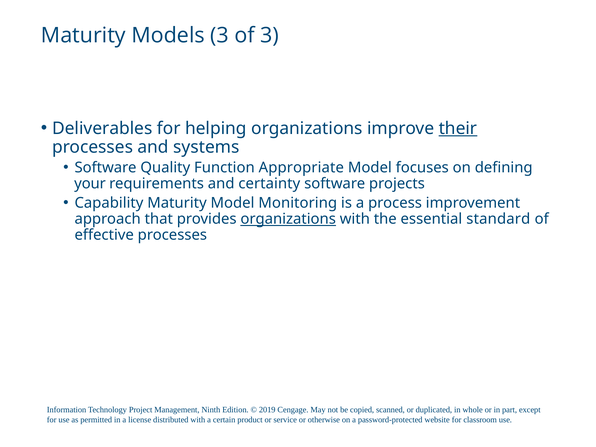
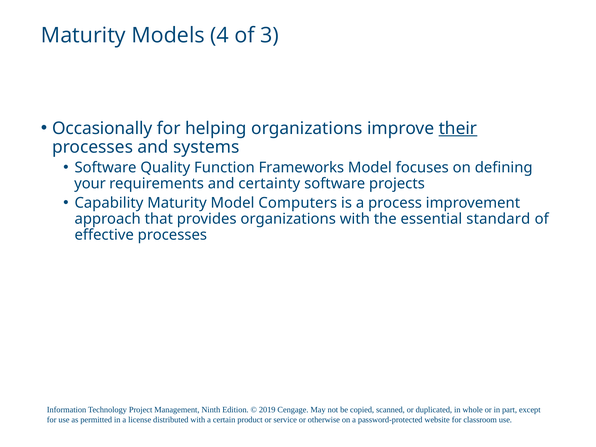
Models 3: 3 -> 4 (220, 35)
Deliverables: Deliverables -> Occasionally (102, 128)
Appropriate: Appropriate -> Frameworks (301, 168)
Monitoring: Monitoring -> Computers (298, 203)
organizations underline: present -> none (288, 219)
